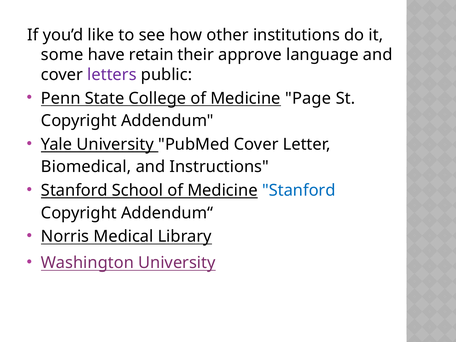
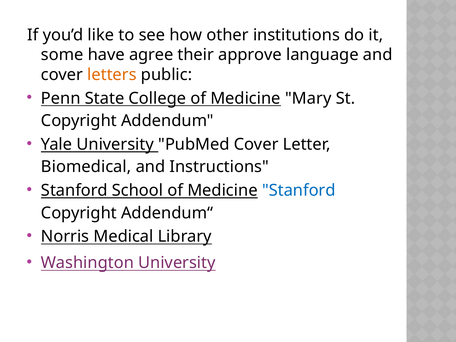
retain: retain -> agree (151, 55)
letters colour: purple -> orange (112, 75)
Page: Page -> Mary (308, 98)
